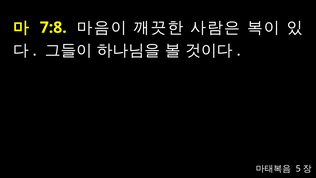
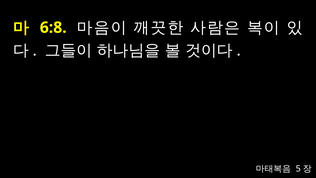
7:8: 7:8 -> 6:8 (53, 28)
